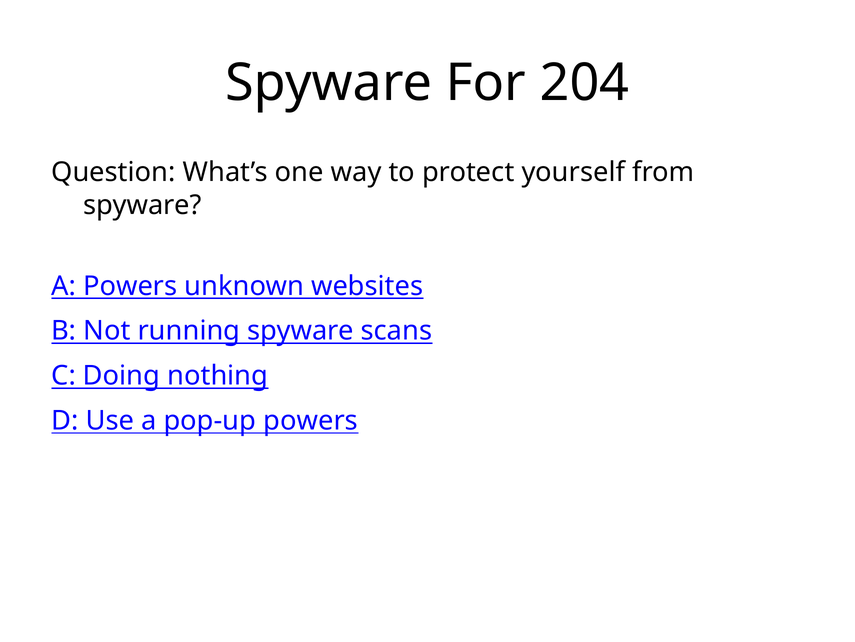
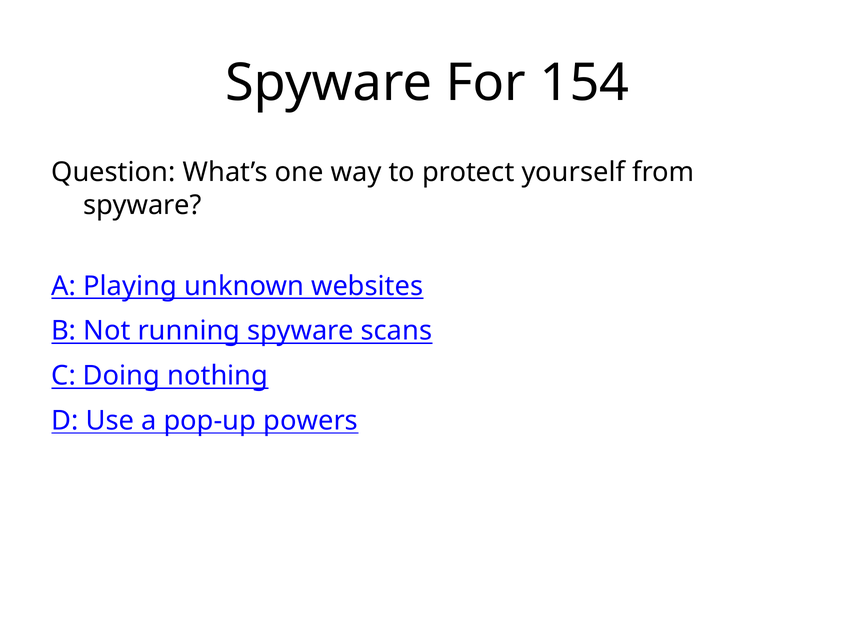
204: 204 -> 154 (584, 83)
A Powers: Powers -> Playing (130, 286)
